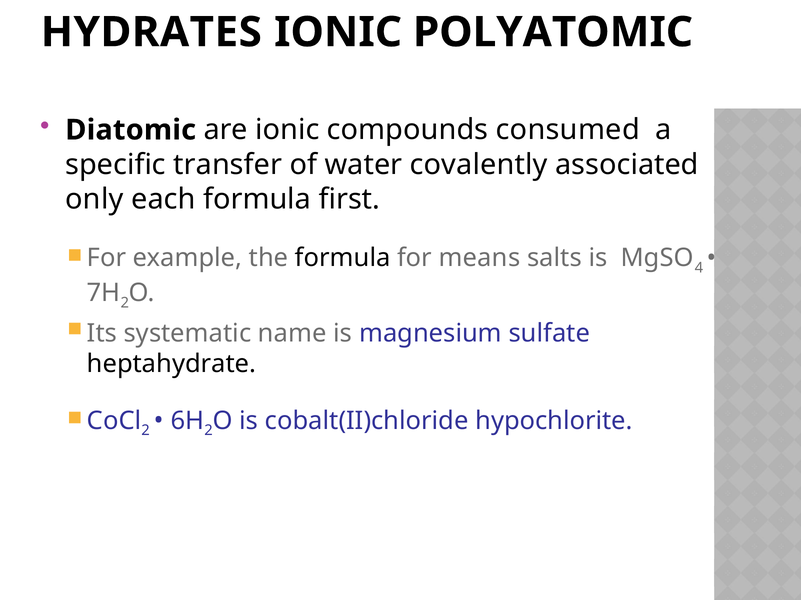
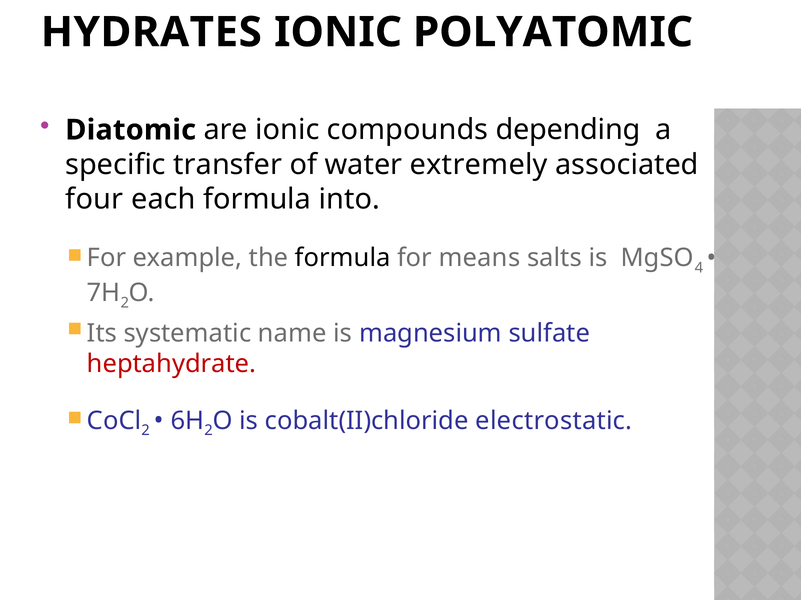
consumed: consumed -> depending (568, 130)
covalently: covalently -> extremely (479, 165)
only: only -> four (94, 200)
first: first -> into (349, 200)
heptahydrate colour: black -> red (171, 364)
hypochlorite: hypochlorite -> electrostatic (554, 421)
